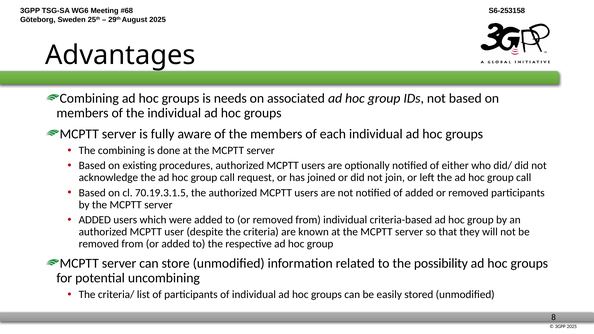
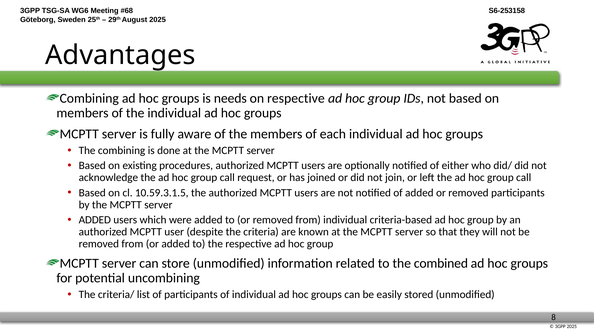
on associated: associated -> respective (296, 98)
70.19.3.1.5: 70.19.3.1.5 -> 10.59.3.1.5 (162, 193)
possibility: possibility -> combined (441, 264)
